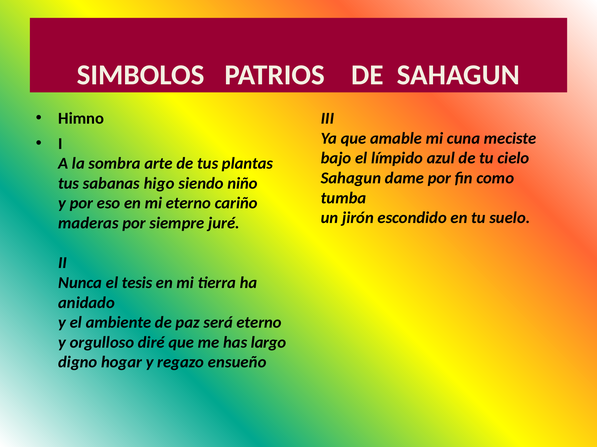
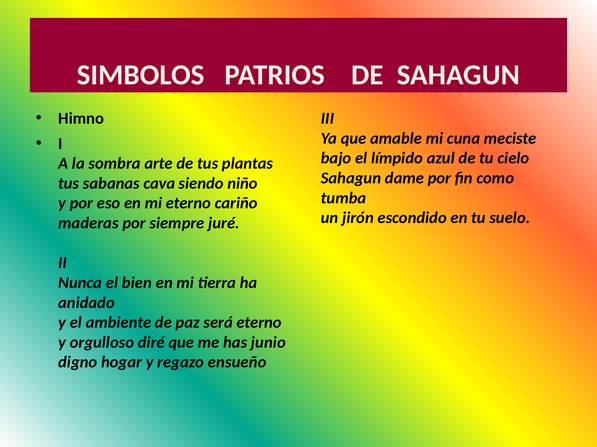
higo: higo -> cava (159, 184)
tesis: tesis -> bien (137, 283)
largo: largo -> junio (268, 343)
